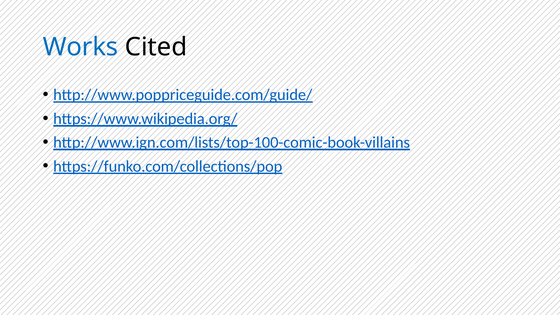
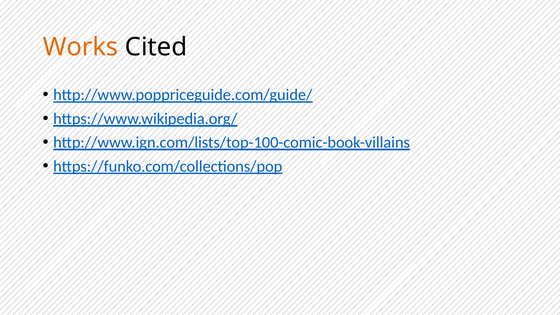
Works colour: blue -> orange (80, 47)
